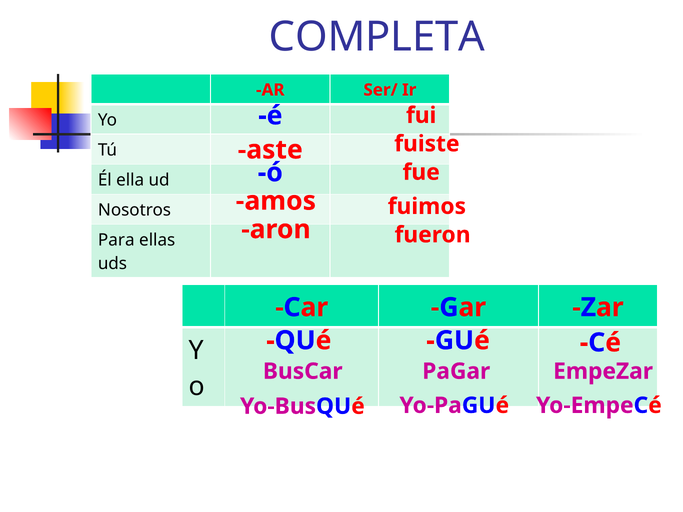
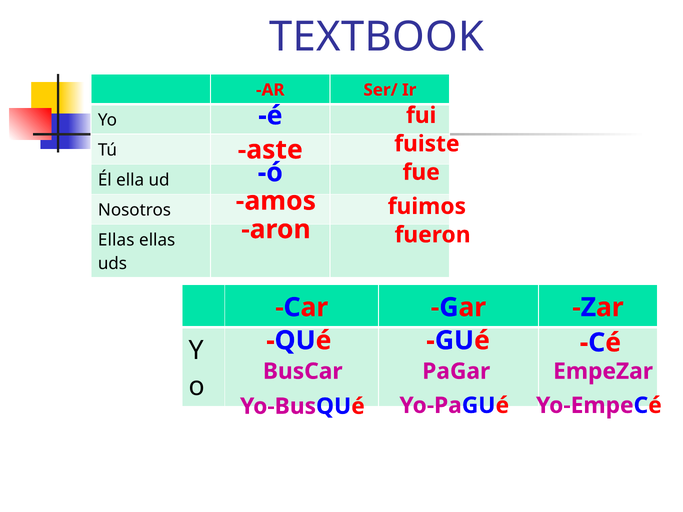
COMPLETA: COMPLETA -> TEXTBOOK (377, 37)
Para: Para -> Ellas (116, 240)
